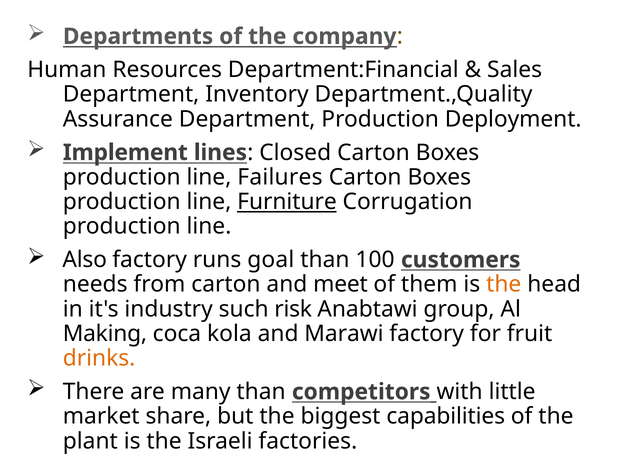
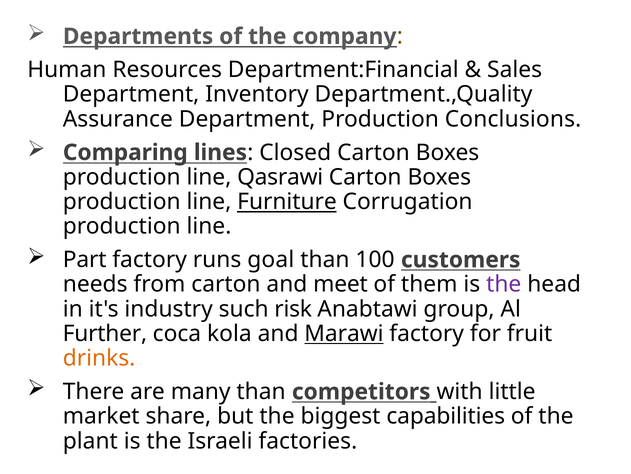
Deployment: Deployment -> Conclusions (513, 119)
Implement: Implement -> Comparing (125, 152)
Failures: Failures -> Qasrawi (280, 177)
Also: Also -> Part (85, 259)
the colour: orange -> purple (504, 284)
Making: Making -> Further (105, 333)
Marawi underline: none -> present (344, 333)
